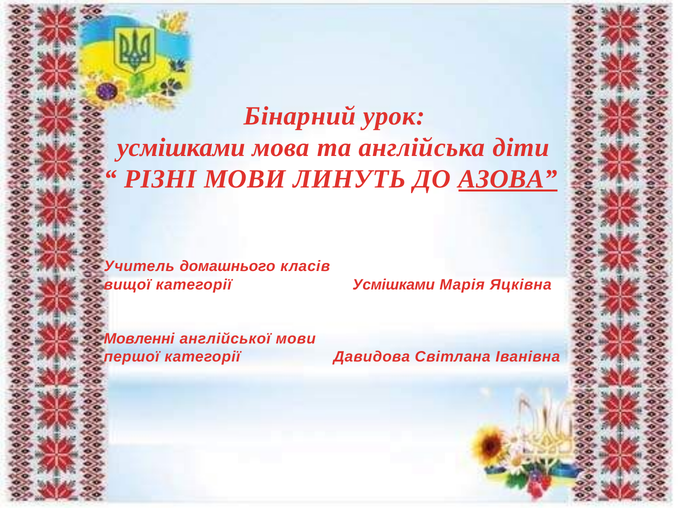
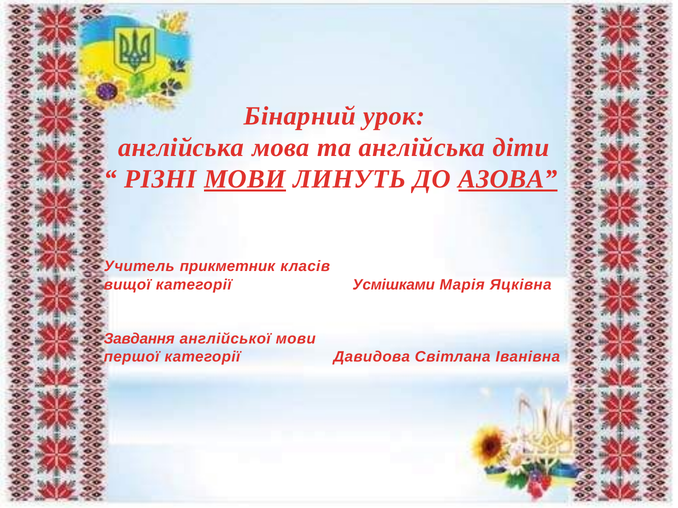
усмішками: усмішками -> англійська (181, 148)
МОВИ underline: none -> present (245, 179)
домашнього: домашнього -> прикметник (227, 267)
Мовленні: Мовленні -> Завдання (139, 339)
